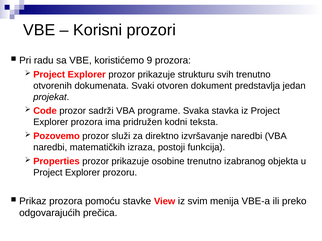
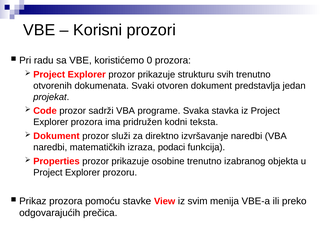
9: 9 -> 0 (149, 60)
Pozovemo: Pozovemo -> Dokument (56, 136)
postoji: postoji -> podaci (172, 148)
